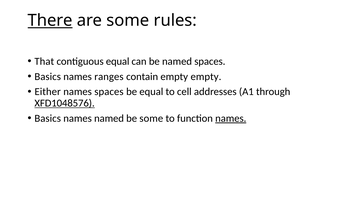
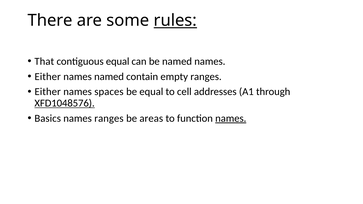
There underline: present -> none (50, 21)
rules underline: none -> present (175, 21)
named spaces: spaces -> names (210, 61)
Basics: Basics -> Either (48, 77)
names ranges: ranges -> named (109, 77)
empty empty: empty -> ranges (206, 77)
names named: named -> ranges (109, 118)
be some: some -> areas (151, 118)
